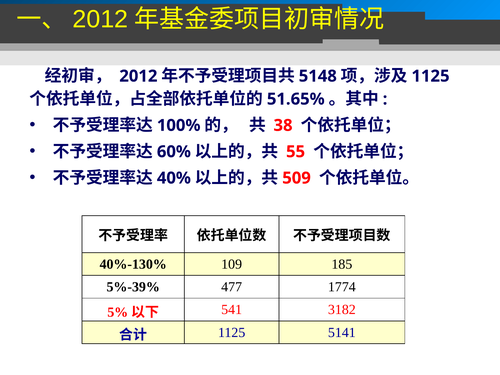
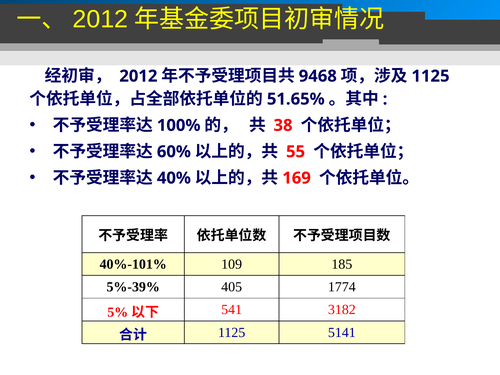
5148: 5148 -> 9468 (318, 76)
509: 509 -> 169 (297, 178)
40%-130%: 40%-130% -> 40%-101% (133, 264)
477: 477 -> 405 (232, 287)
